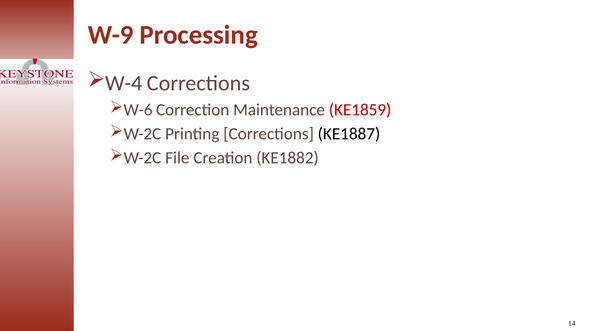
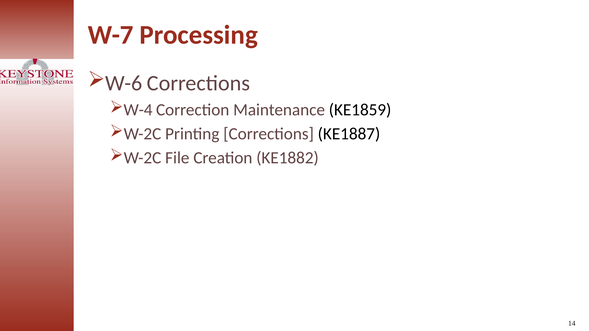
W-9: W-9 -> W-7 (111, 35)
W-4: W-4 -> W-6 (124, 83)
W-6: W-6 -> W-4 (138, 110)
KE1859 colour: red -> black (360, 110)
